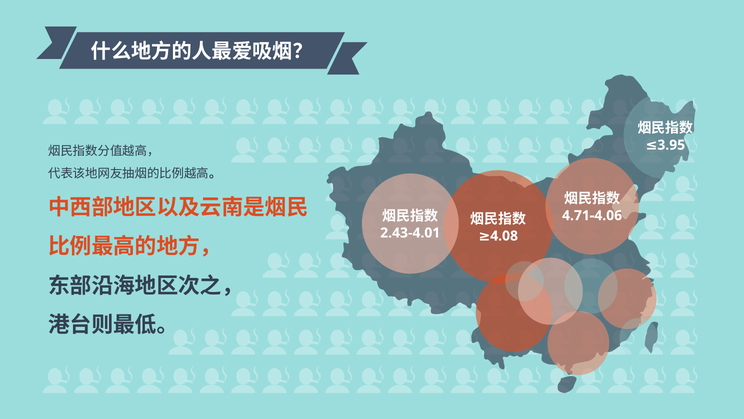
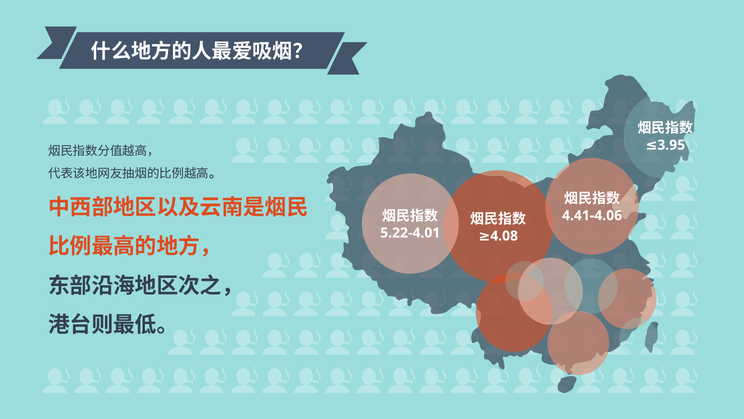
4.71-4.06: 4.71-4.06 -> 4.41-4.06 (592, 215)
2.43-4.01: 2.43-4.01 -> 5.22-4.01 (410, 233)
